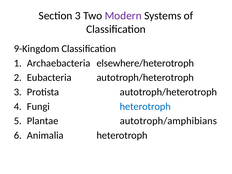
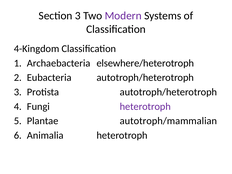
9-Kingdom: 9-Kingdom -> 4-Kingdom (37, 49)
heterotroph colour: blue -> purple (145, 106)
autotroph/amphibians: autotroph/amphibians -> autotroph/mammalian (168, 121)
